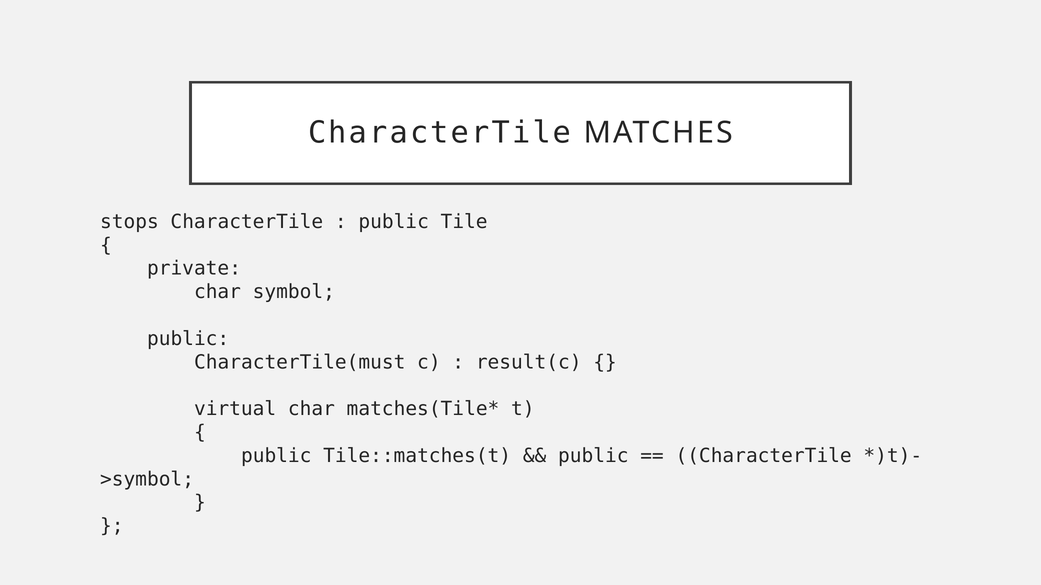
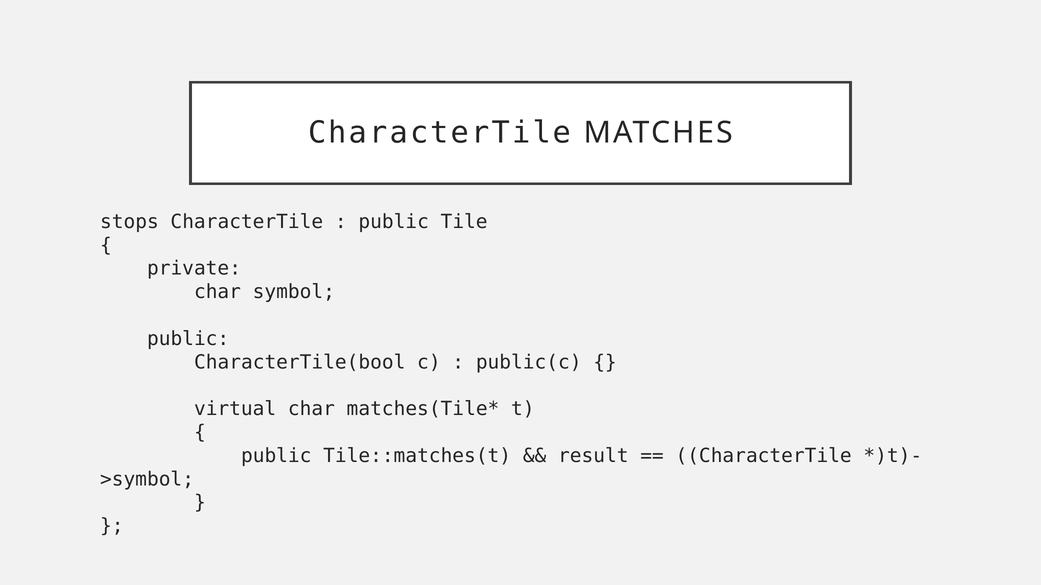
CharacterTile(must: CharacterTile(must -> CharacterTile(bool (300, 362)
result(c: result(c -> public(c (529, 362)
public: public -> result (593, 456)
